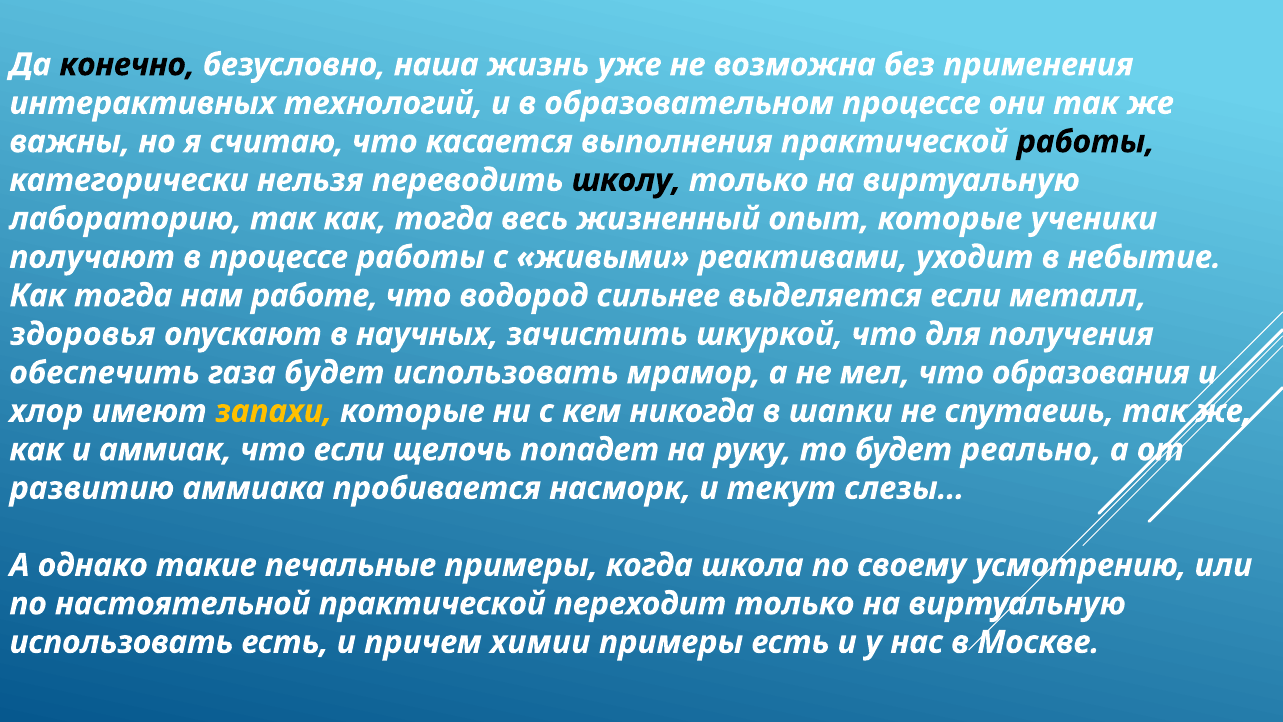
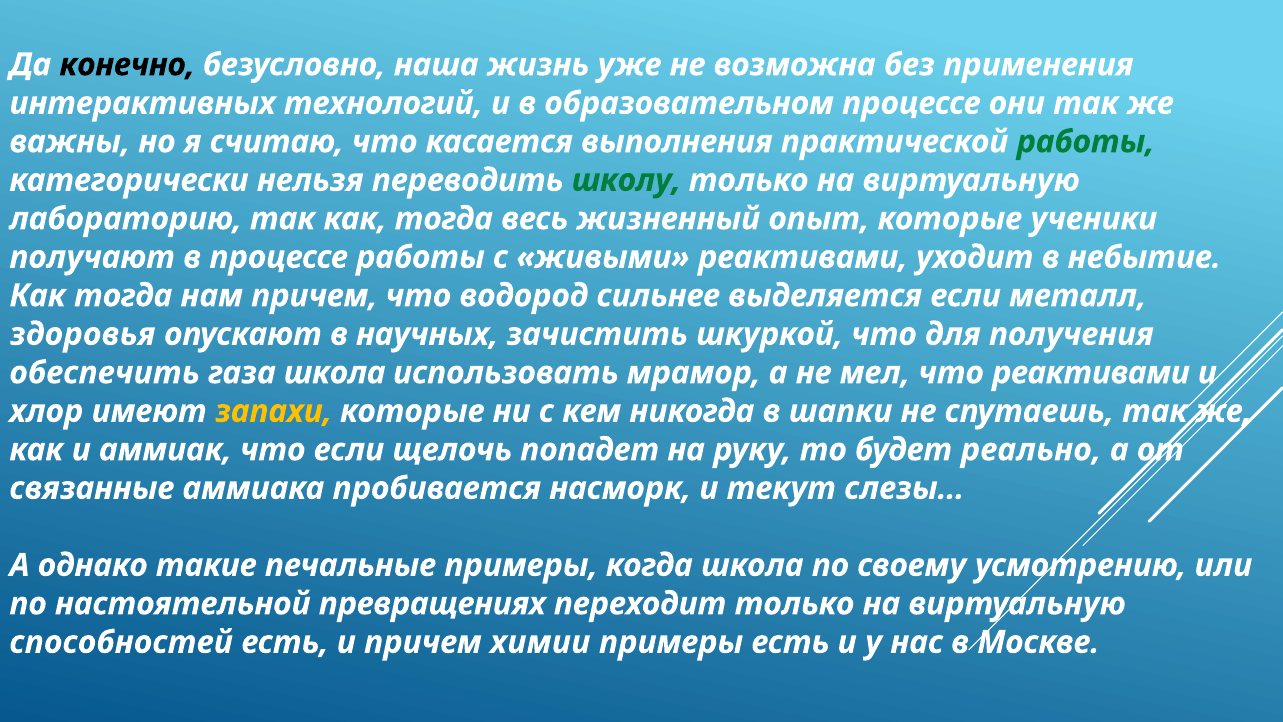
работы colour: black -> green (1086, 142)
школу colour: black -> green (626, 180)
нам работе: работе -> причем (314, 296)
газа будет: будет -> школа (335, 373)
что образования: образования -> реактивами (1091, 373)
развитию: развитию -> связанные (92, 488)
настоятельной практической: практической -> превращениях (432, 604)
использовать: использовать -> способностей (121, 642)
